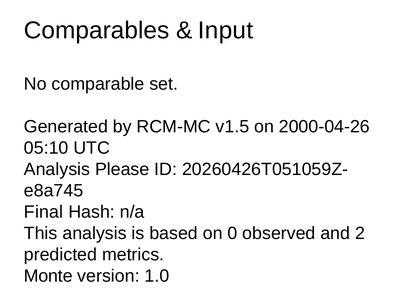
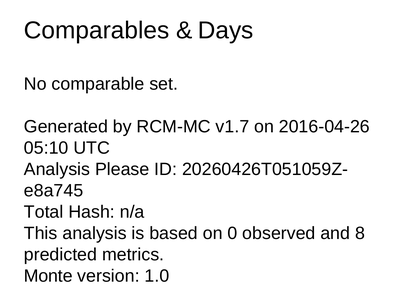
Input: Input -> Days (226, 30)
v1.5: v1.5 -> v1.7 (232, 127)
2000-04-26: 2000-04-26 -> 2016-04-26 (324, 127)
Final: Final -> Total (44, 212)
2: 2 -> 8 (360, 233)
